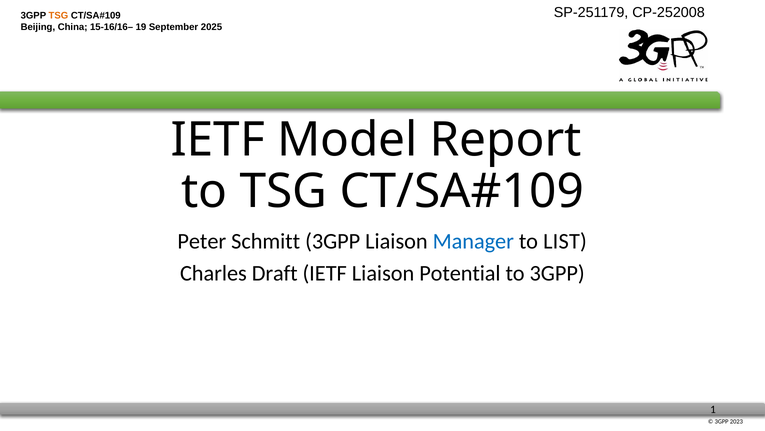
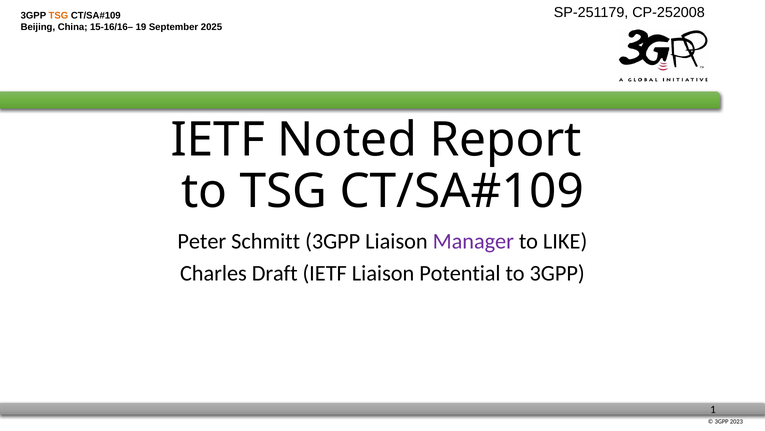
Model: Model -> Noted (347, 140)
Manager colour: blue -> purple (473, 241)
LIST: LIST -> LIKE (565, 241)
